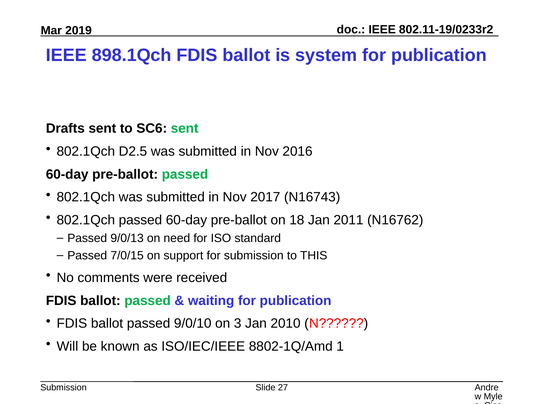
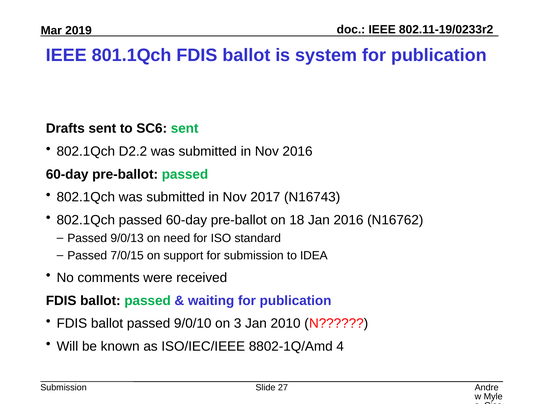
898.1Qch: 898.1Qch -> 801.1Qch (132, 55)
D2.5: D2.5 -> D2.2 (133, 151)
Jan 2011: 2011 -> 2016 (348, 220)
THIS: THIS -> IDEA (314, 256)
1: 1 -> 4 (340, 347)
